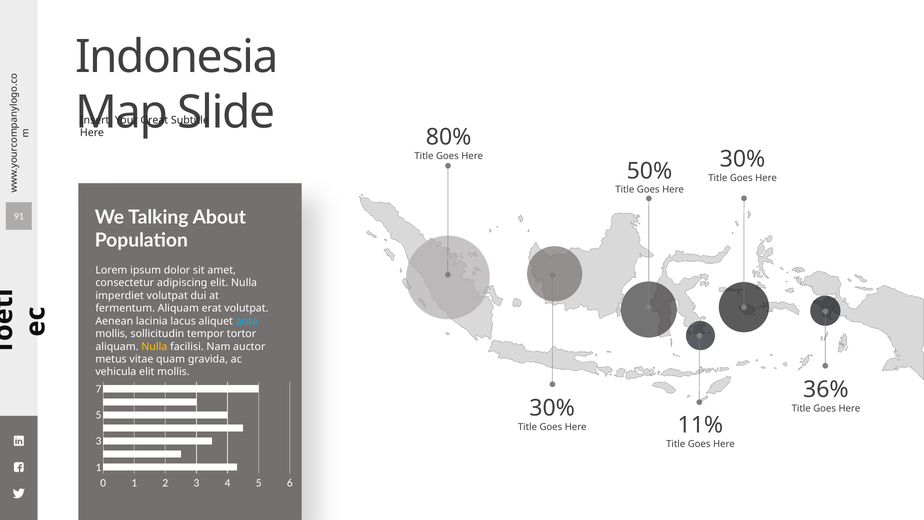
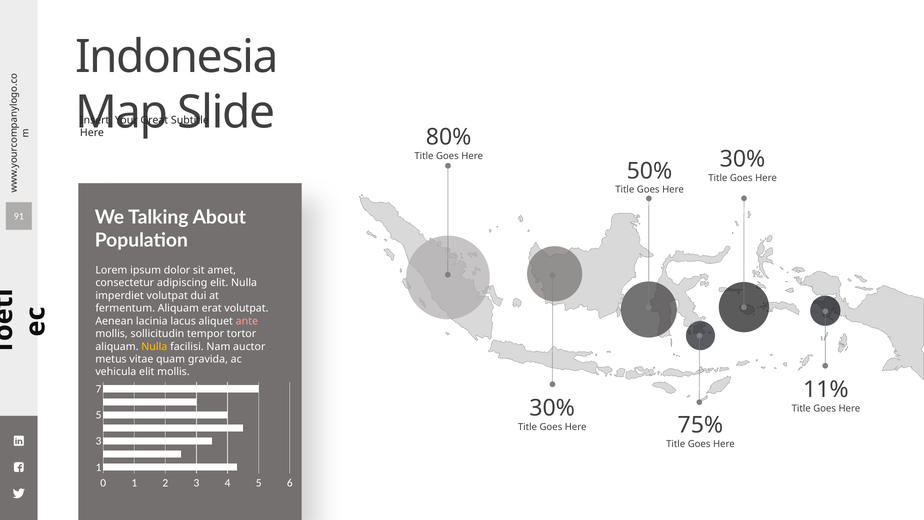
ante colour: light blue -> pink (247, 321)
36%: 36% -> 11% (826, 389)
11%: 11% -> 75% (700, 425)
